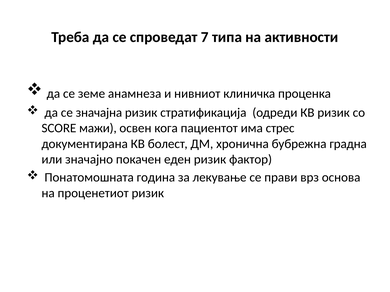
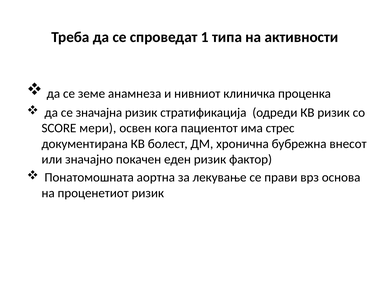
7: 7 -> 1 (205, 37)
мажи: мажи -> мери (98, 128)
градна: градна -> внесот (348, 144)
година: година -> аортна (156, 178)
